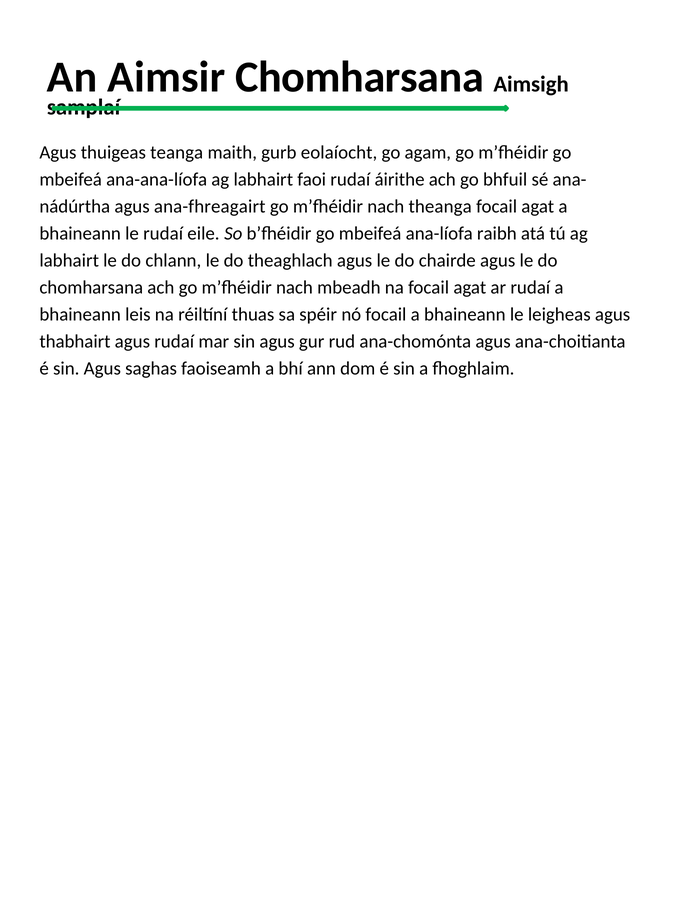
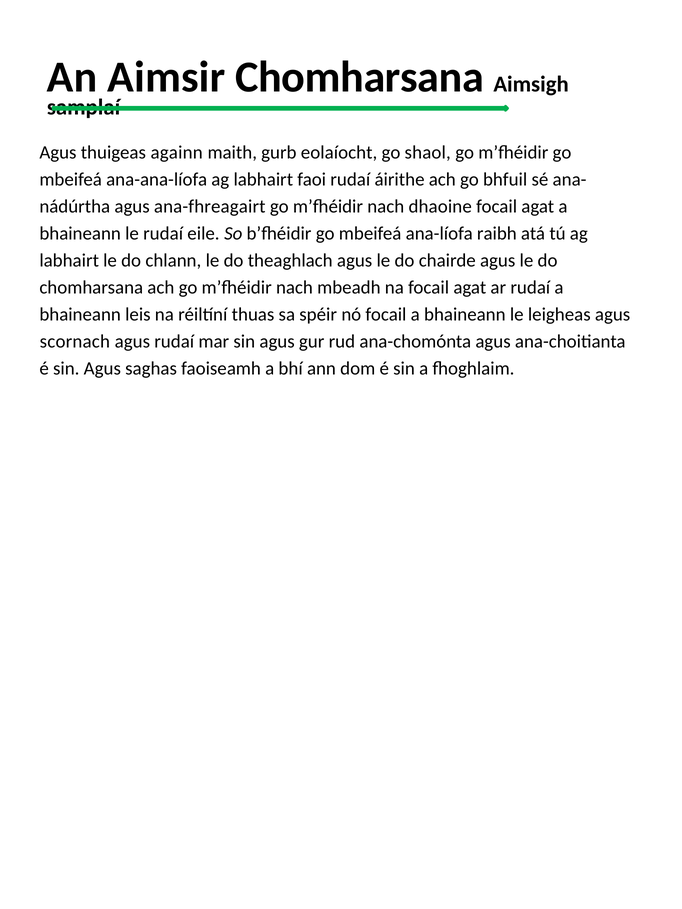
teanga: teanga -> againn (177, 153)
agam: agam -> shaol (428, 153)
theanga: theanga -> dhaoine (440, 207)
thabhairt: thabhairt -> scornach (75, 342)
